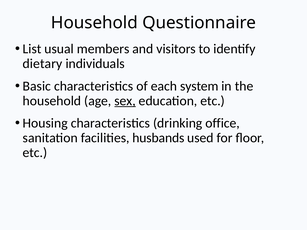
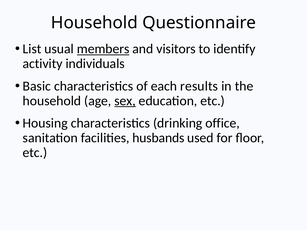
members underline: none -> present (103, 49)
dietary: dietary -> activity (43, 64)
system: system -> results (199, 86)
